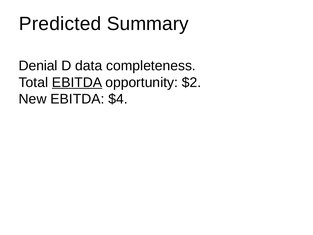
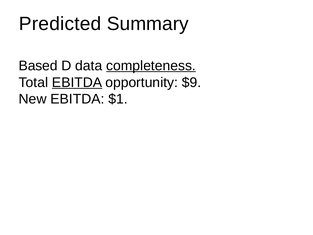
Denial: Denial -> Based (38, 66)
completeness underline: none -> present (151, 66)
$2: $2 -> $9 (192, 82)
$4: $4 -> $1 (118, 99)
